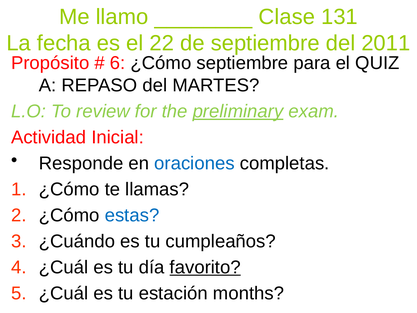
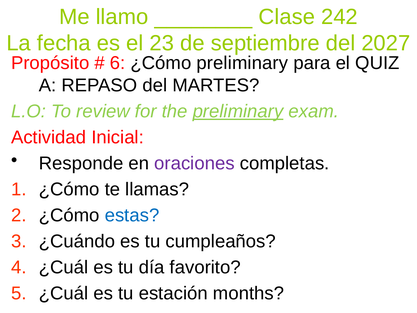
131: 131 -> 242 (339, 17)
22: 22 -> 23 (162, 43)
2011: 2011 -> 2027 (386, 43)
¿Cómo septiembre: septiembre -> preliminary (242, 63)
oraciones colour: blue -> purple (194, 163)
favorito underline: present -> none (205, 267)
